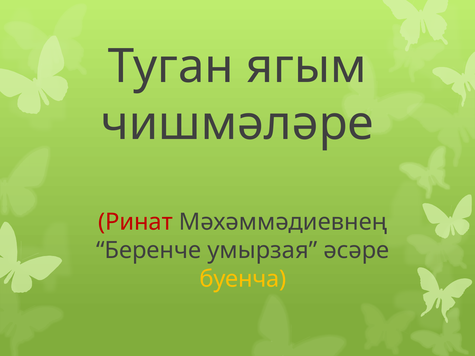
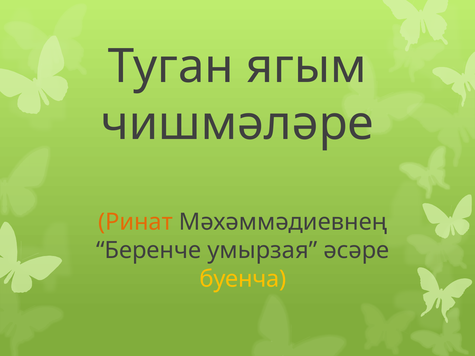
Ринат colour: red -> orange (135, 222)
